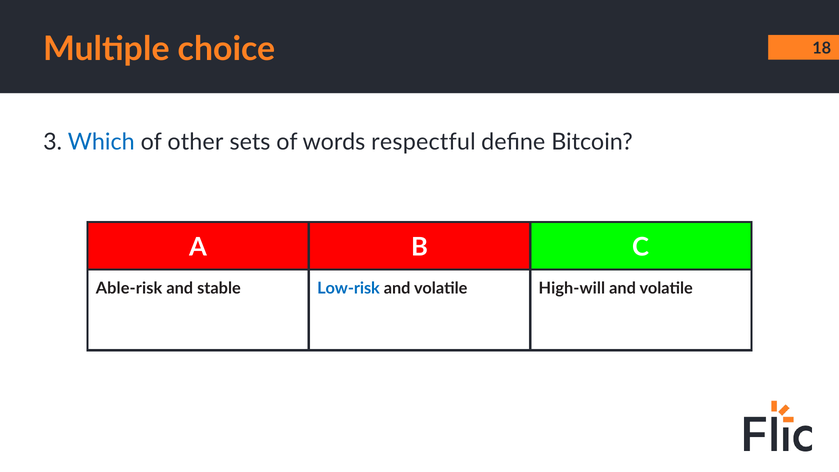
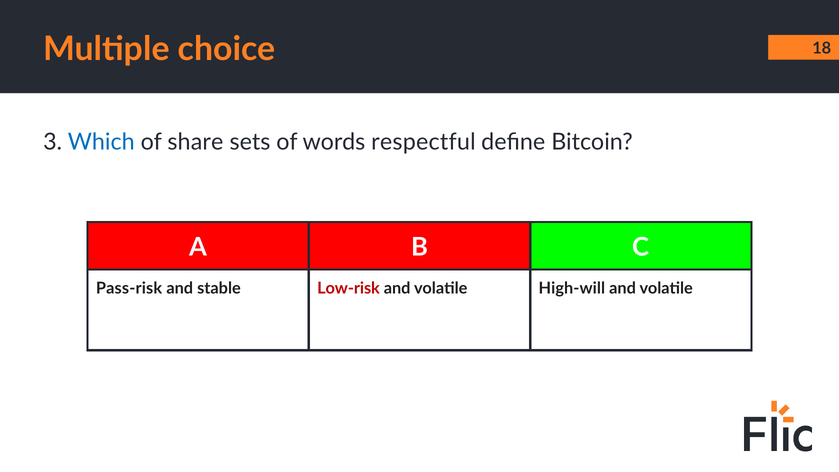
other: other -> share (195, 142)
Able-risk: Able-risk -> Pass-risk (129, 289)
Low-risk colour: blue -> red (348, 289)
